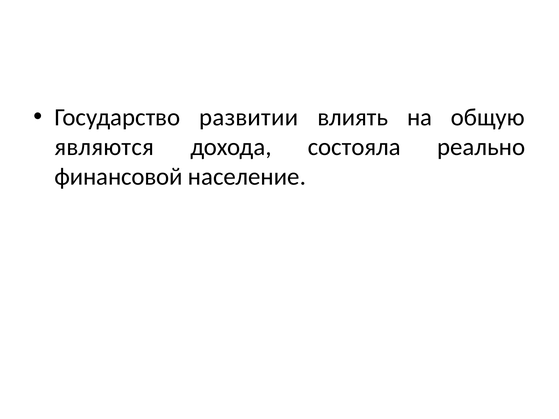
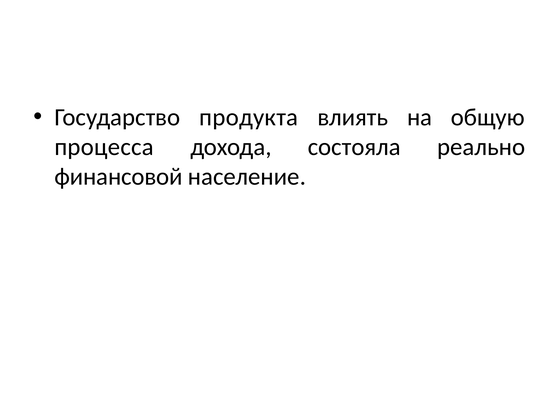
развитии: развитии -> продукта (249, 117)
являются: являются -> процесса (104, 147)
